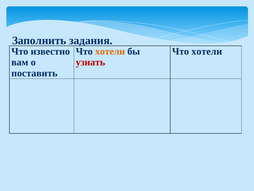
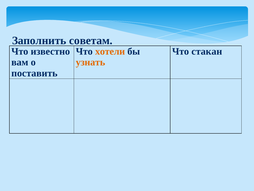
задания: задания -> советам (91, 40)
хотели: хотели -> стакан (207, 51)
узнать colour: red -> orange (90, 62)
